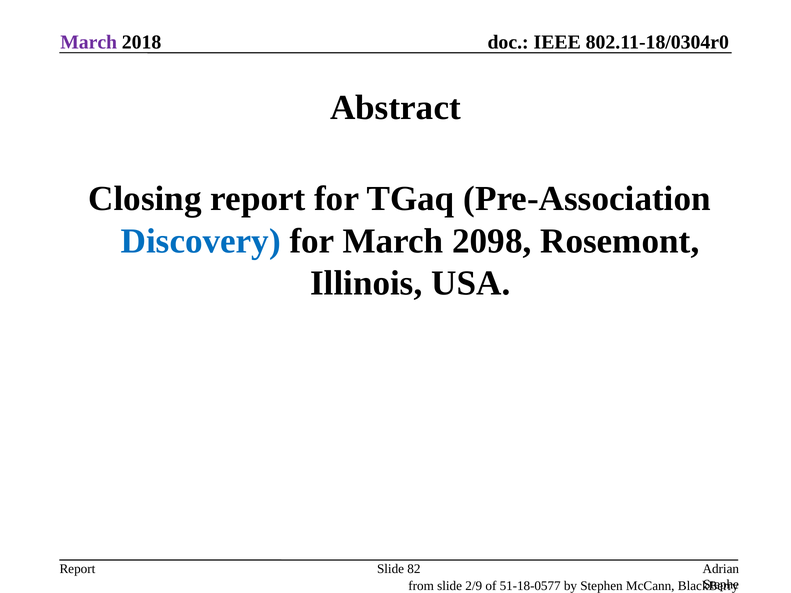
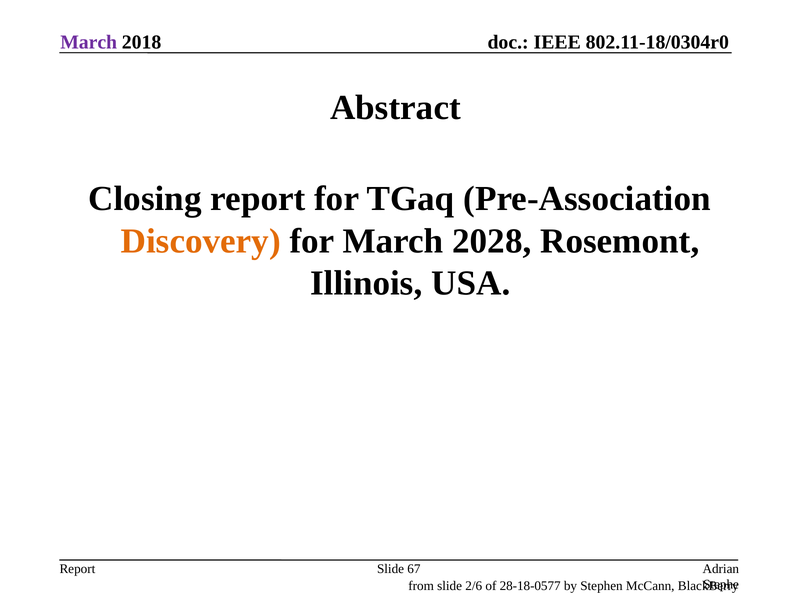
Discovery colour: blue -> orange (201, 241)
2098: 2098 -> 2028 (492, 241)
82: 82 -> 67 (414, 569)
2/9: 2/9 -> 2/6 (474, 586)
51-18-0577: 51-18-0577 -> 28-18-0577 (530, 586)
